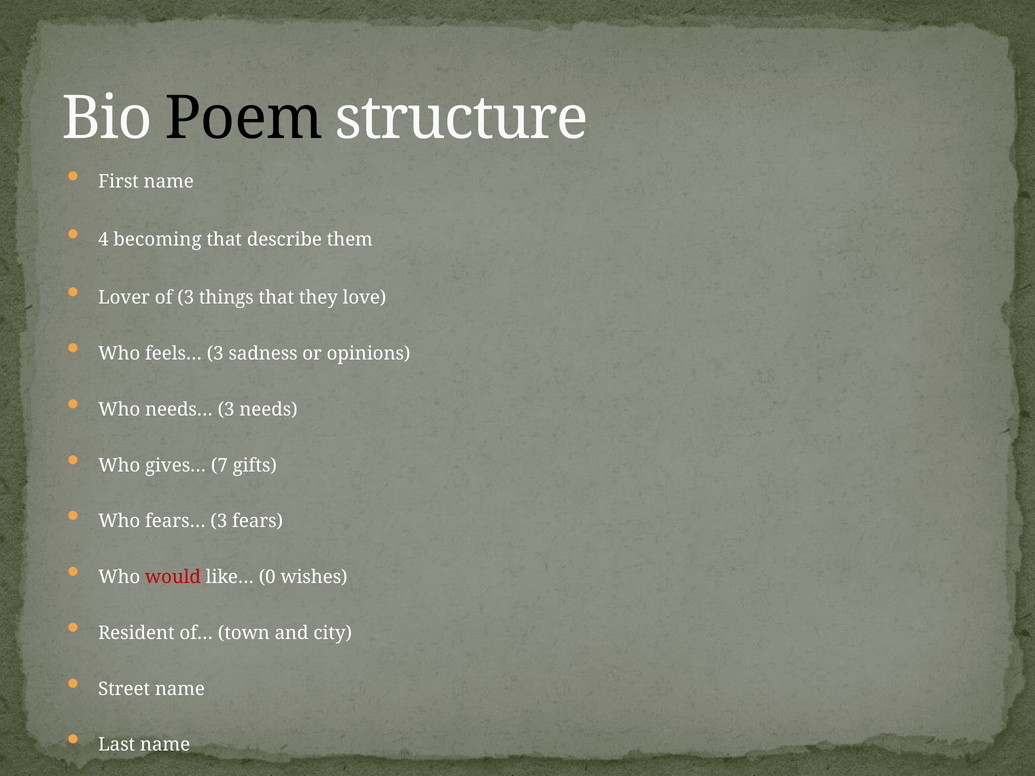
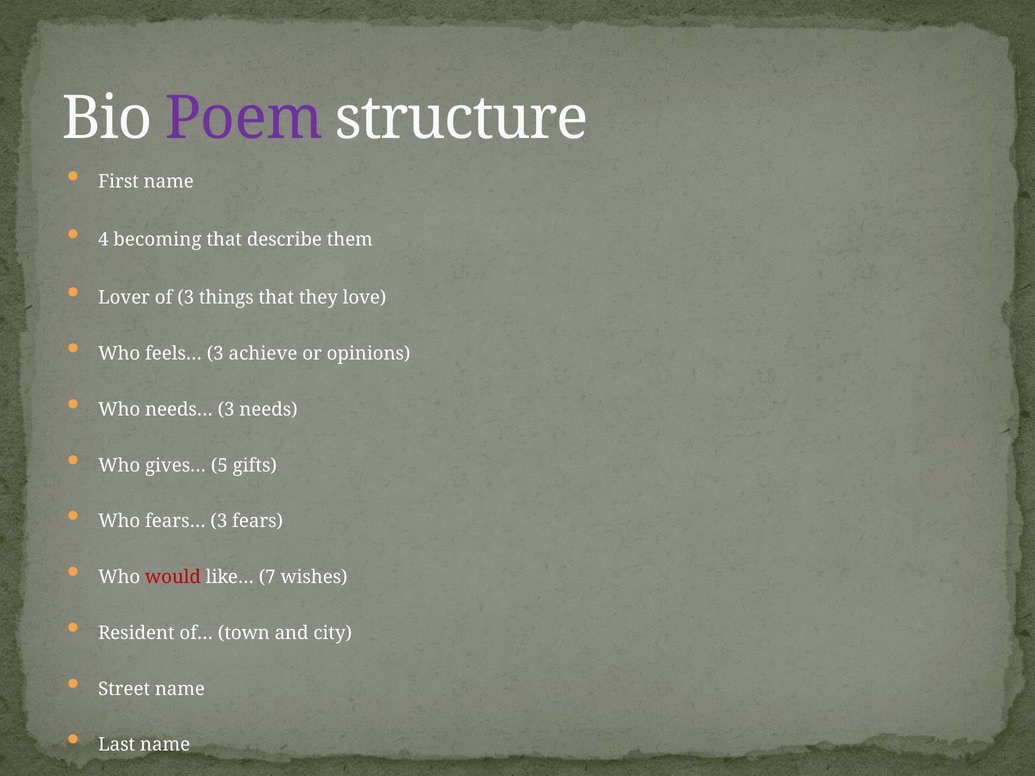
Poem colour: black -> purple (244, 118)
sadness: sadness -> achieve (263, 354)
7: 7 -> 5 (219, 466)
0: 0 -> 7 (267, 577)
